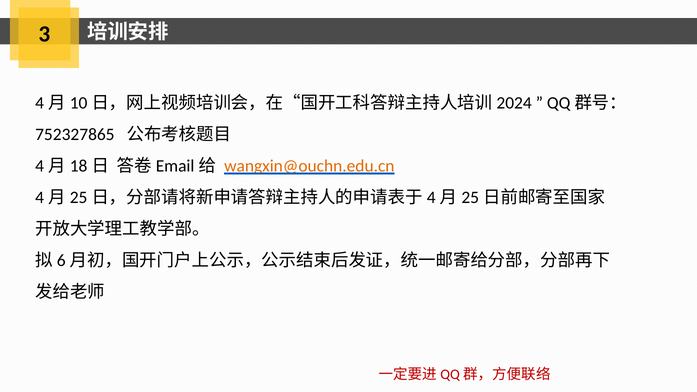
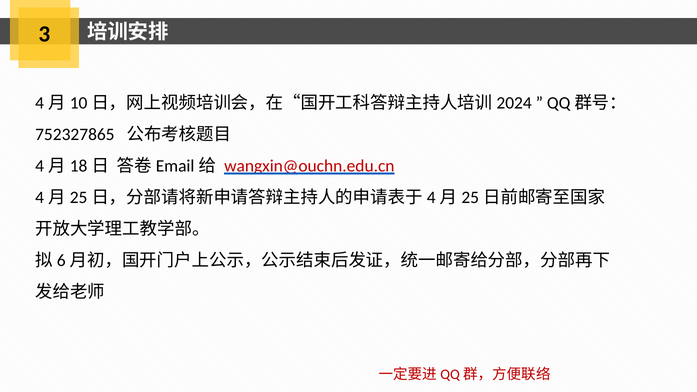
wangxin@ouchn.edu.cn colour: orange -> red (309, 166)
